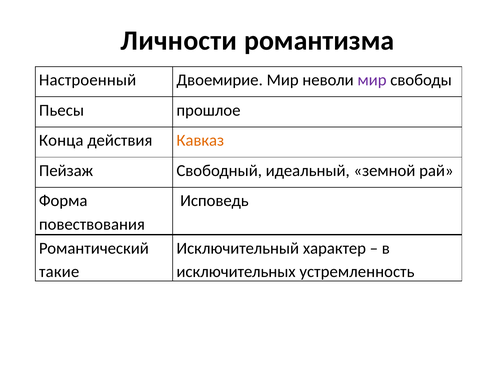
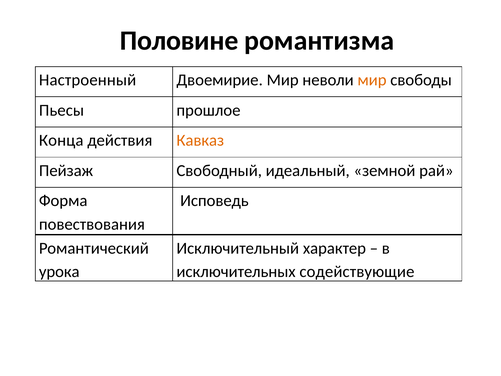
Личности: Личности -> Половине (179, 41)
мир colour: purple -> orange (372, 80)
такие: такие -> урока (59, 272)
устремленность: устремленность -> содействующие (357, 272)
